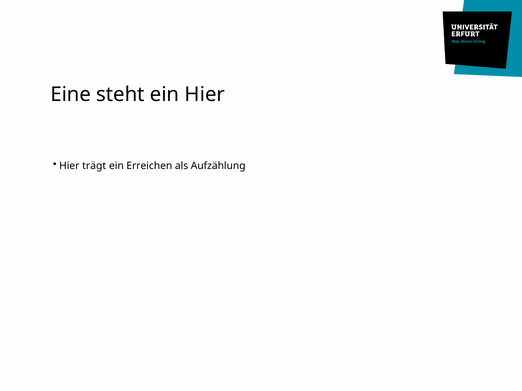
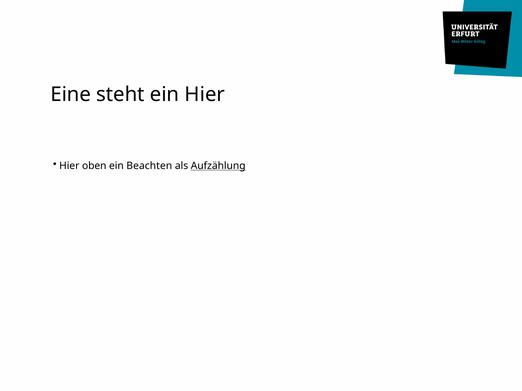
trägt: trägt -> oben (94, 166)
Erreichen: Erreichen -> Beachten (149, 166)
Aufzählung underline: none -> present (218, 166)
